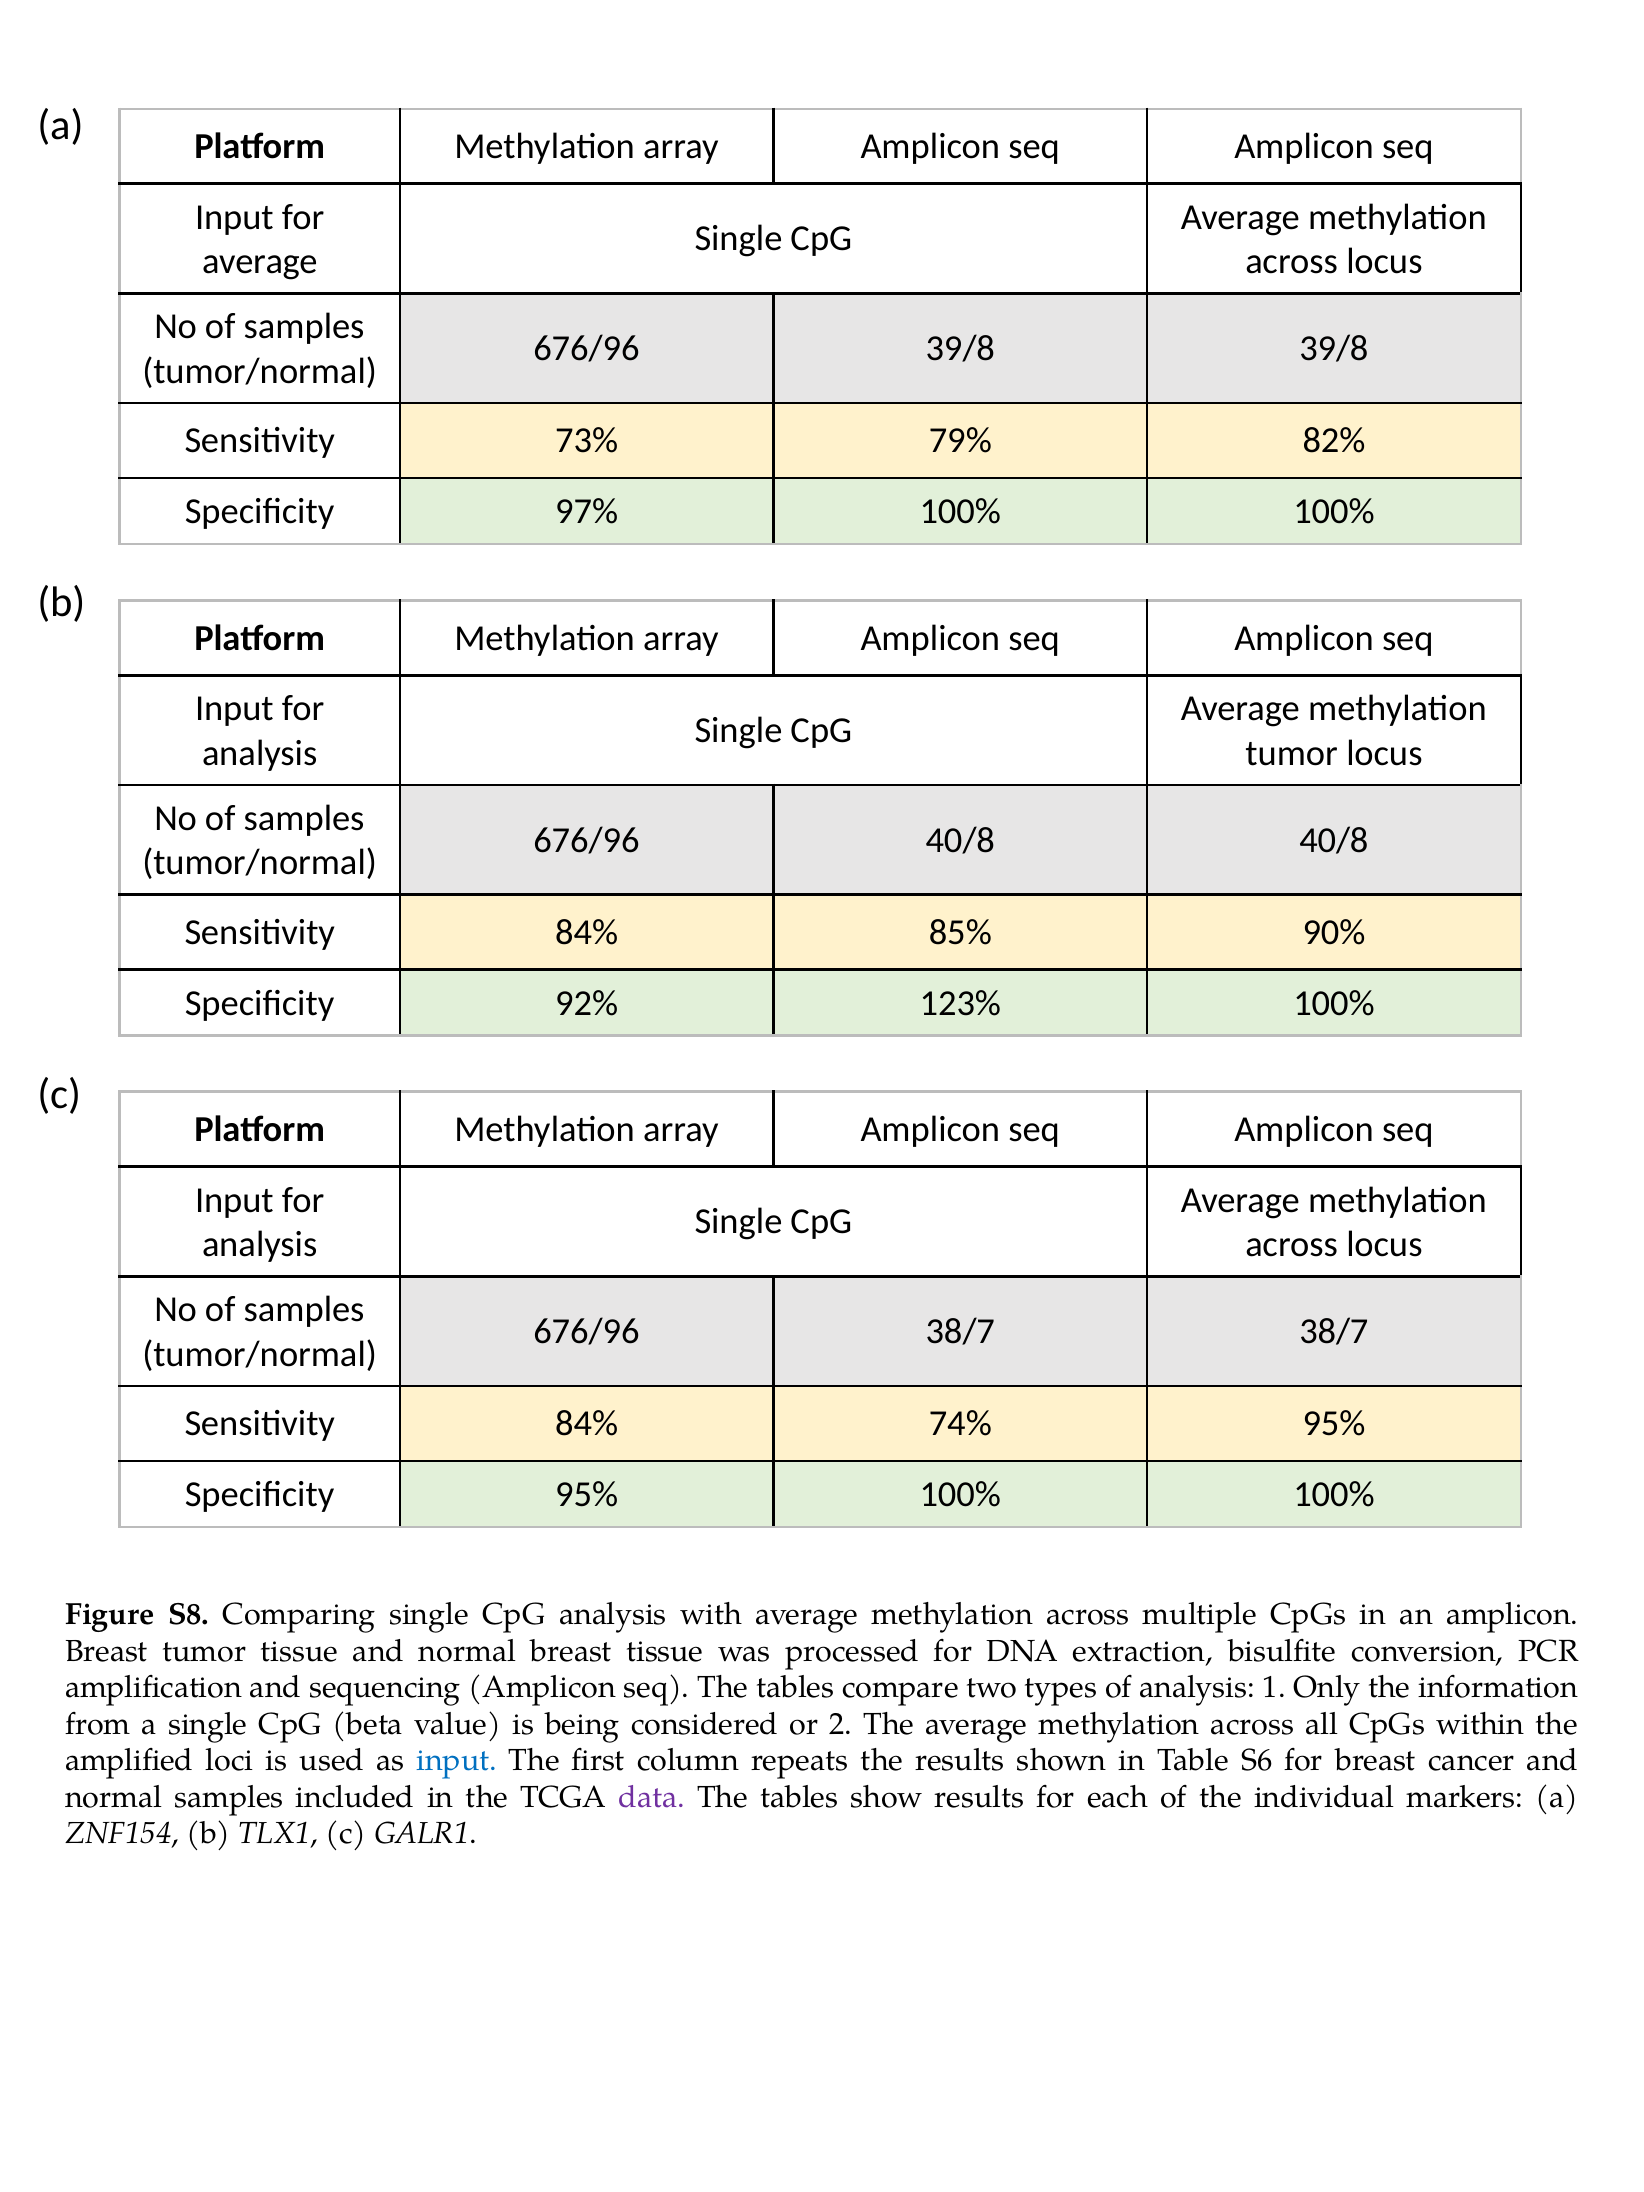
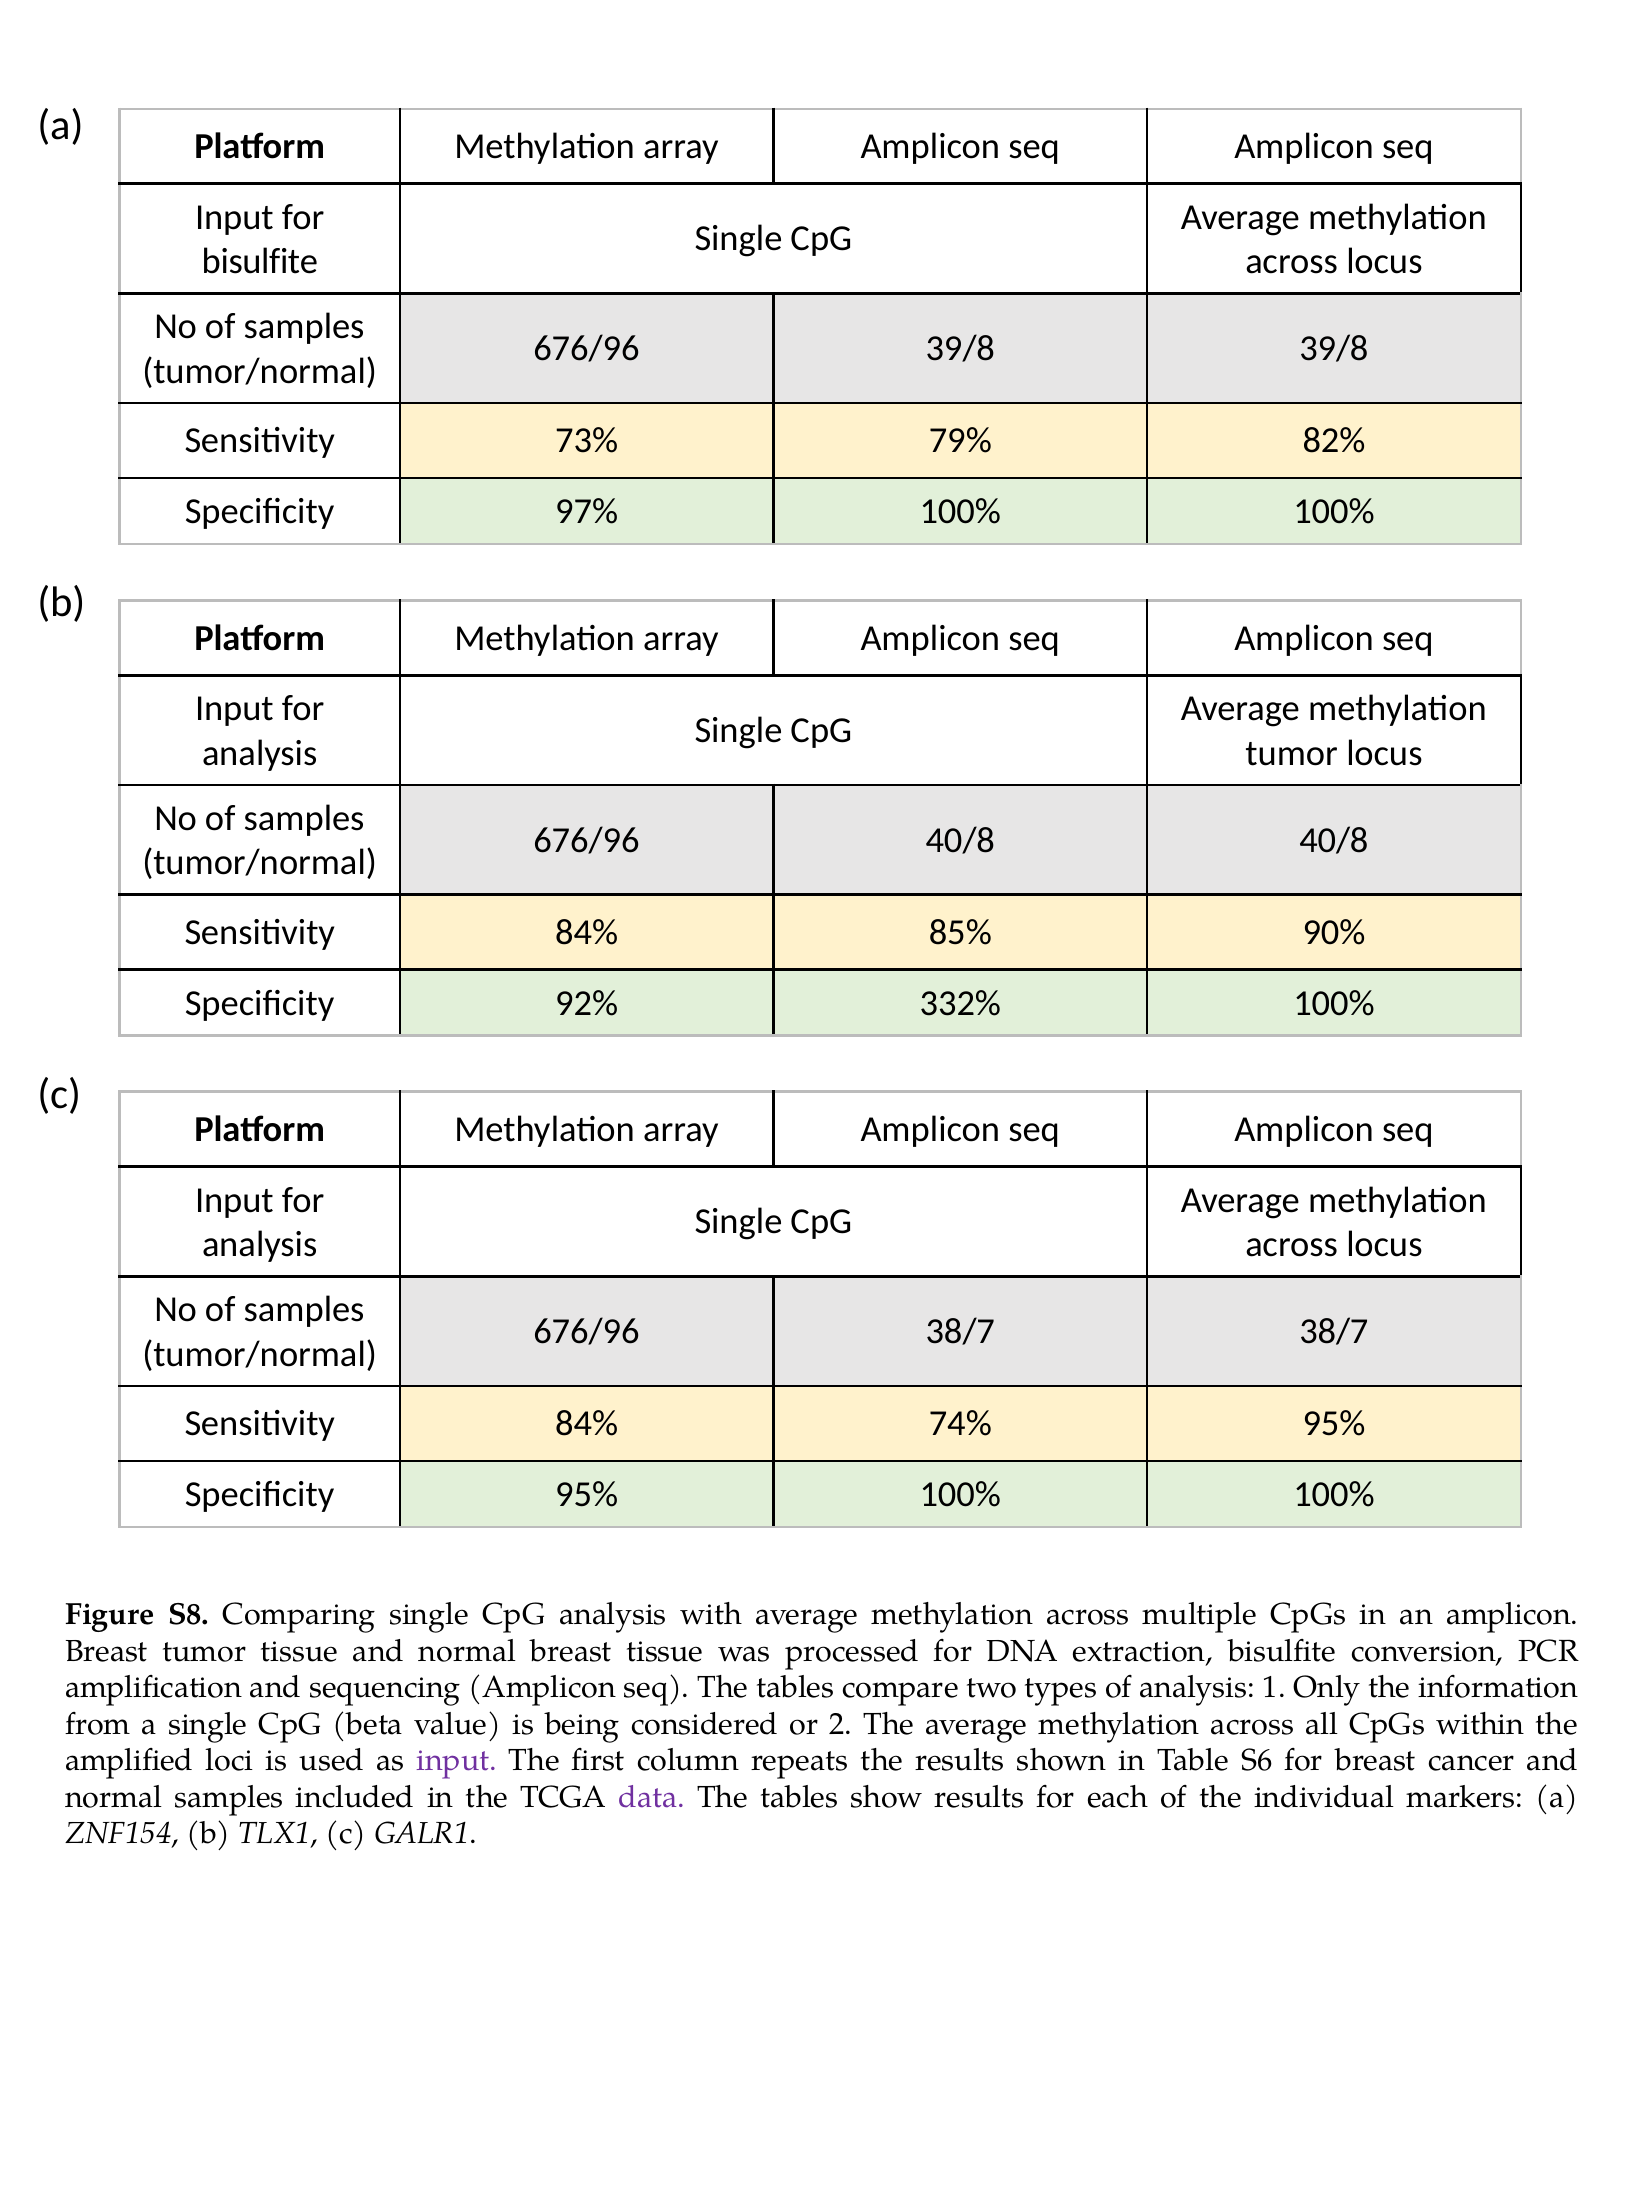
average: average -> bisulfite (260, 262)
123%: 123% -> 332% (960, 1003)
input colour: blue -> purple (457, 1761)
